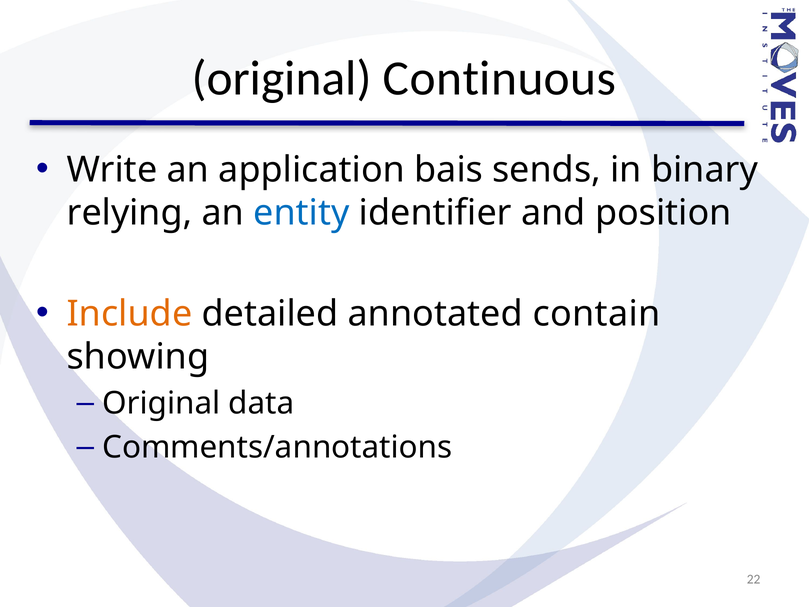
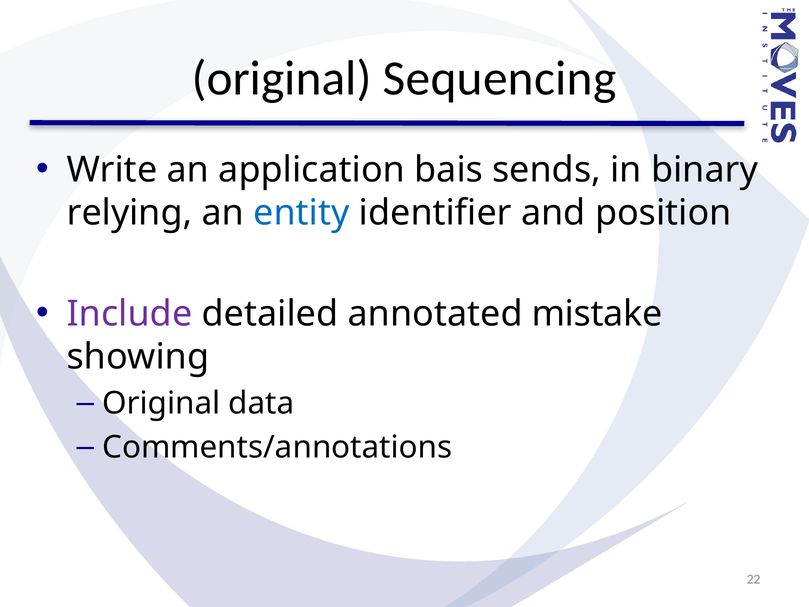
Continuous: Continuous -> Sequencing (500, 78)
Include colour: orange -> purple (130, 314)
contain: contain -> mistake (597, 314)
